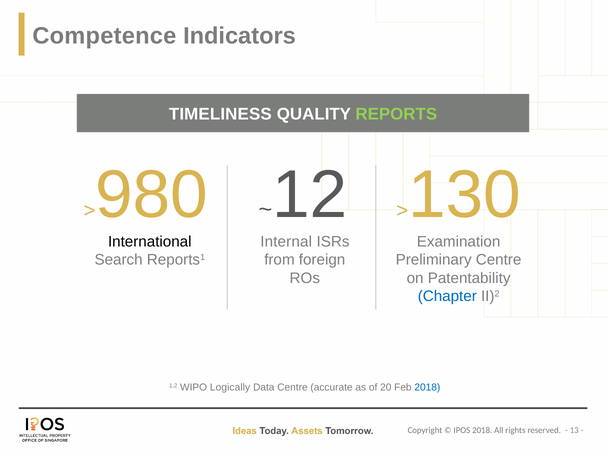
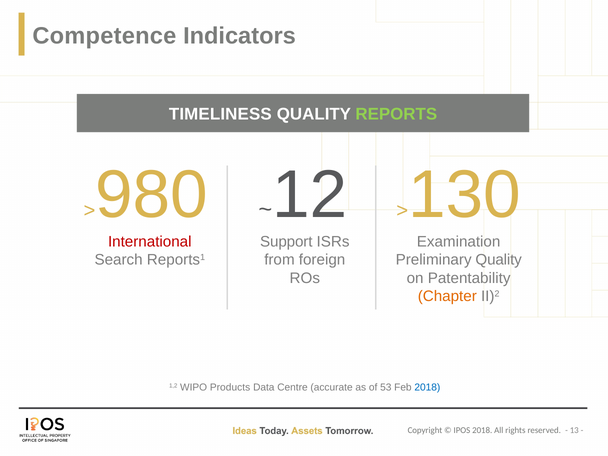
International colour: black -> red (150, 242)
Internal: Internal -> Support (286, 242)
Preliminary Centre: Centre -> Quality (499, 260)
Chapter colour: blue -> orange (447, 296)
Logically: Logically -> Products (230, 388)
20: 20 -> 53 (386, 388)
